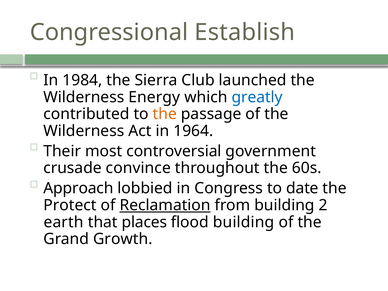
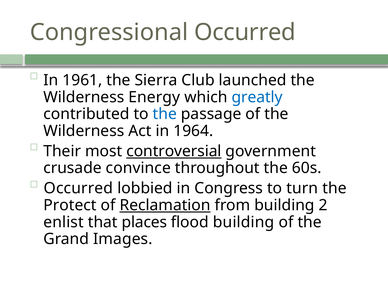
Congressional Establish: Establish -> Occurred (245, 32)
1984: 1984 -> 1961 (82, 80)
the colour: orange -> blue (165, 114)
controversial underline: none -> present (174, 151)
Approach: Approach -> Occurred (78, 188)
date: date -> turn (302, 188)
earth: earth -> enlist (64, 222)
Growth: Growth -> Images (123, 239)
